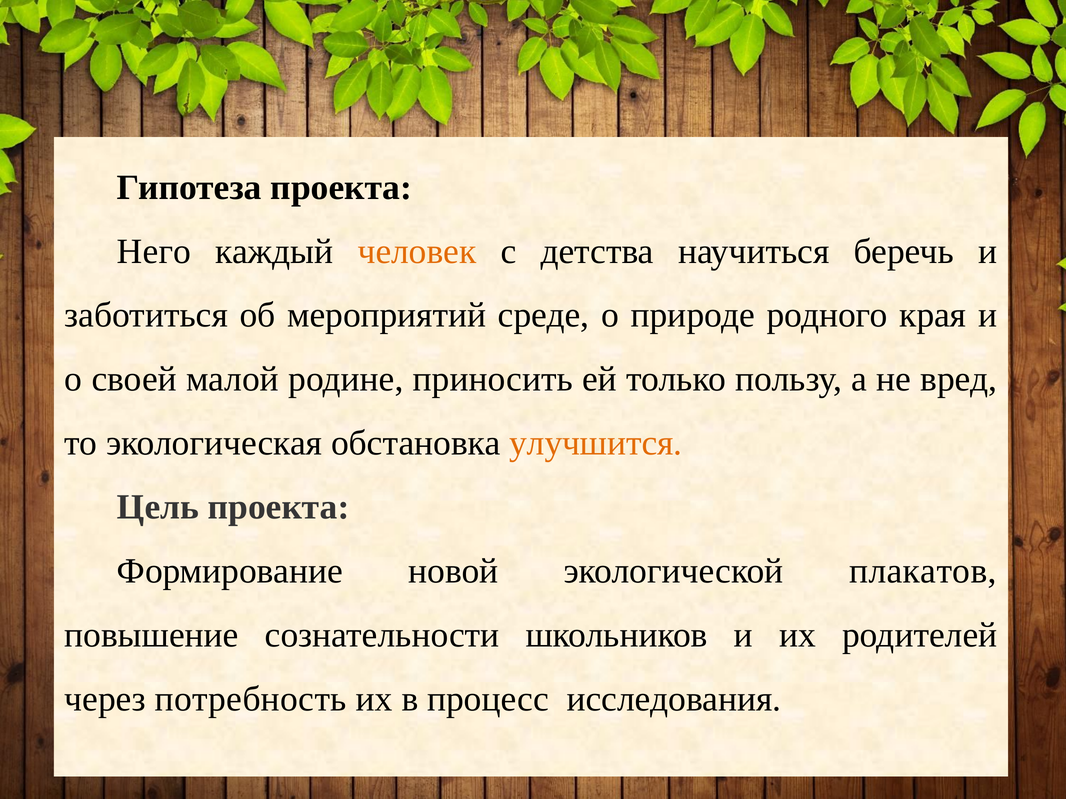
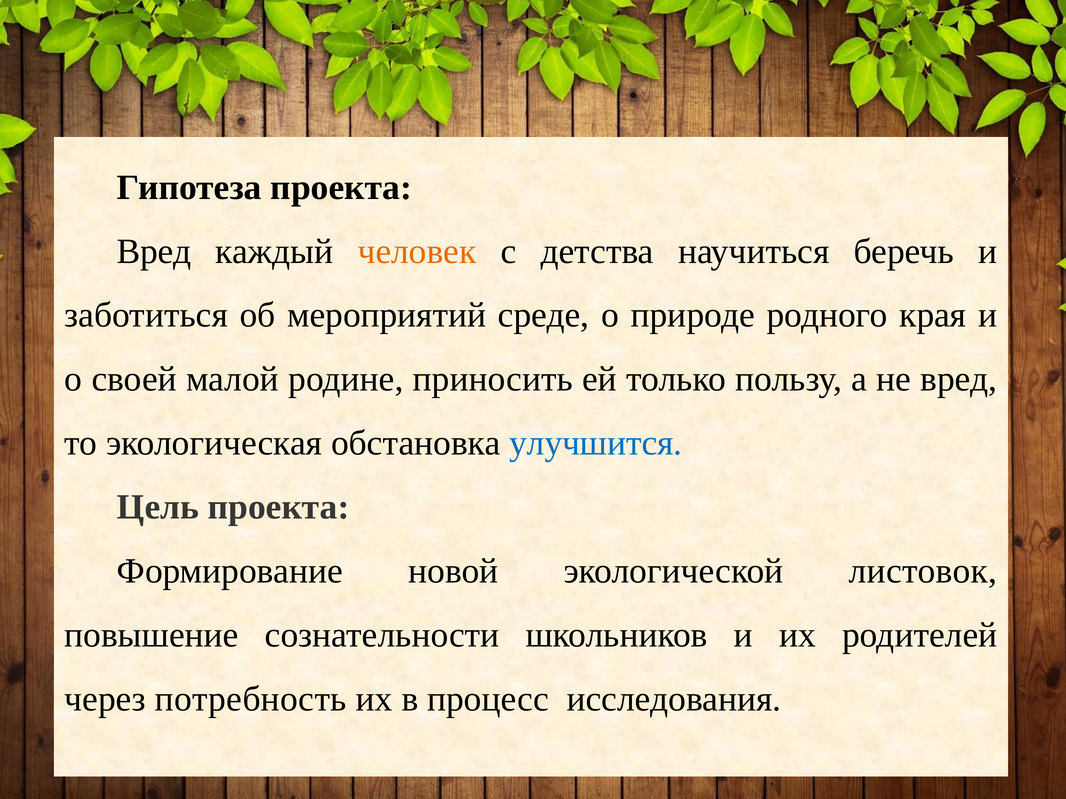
Него: Него -> Вред (154, 251)
улучшится colour: orange -> blue (596, 443)
плакатов: плакатов -> листовок (923, 571)
